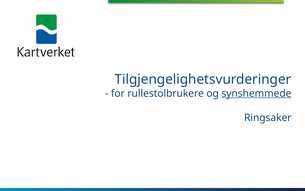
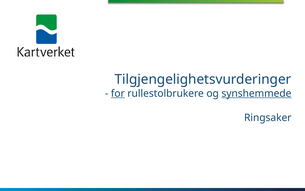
for underline: none -> present (118, 93)
